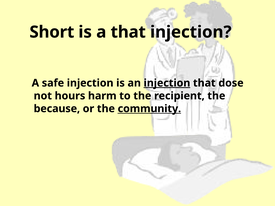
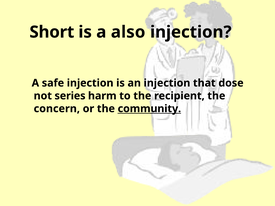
a that: that -> also (128, 32)
injection underline: present -> none (167, 83)
hours: hours -> series (70, 96)
because: because -> concern (57, 109)
